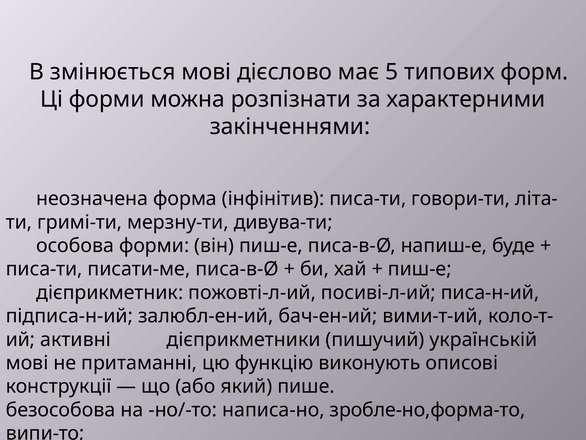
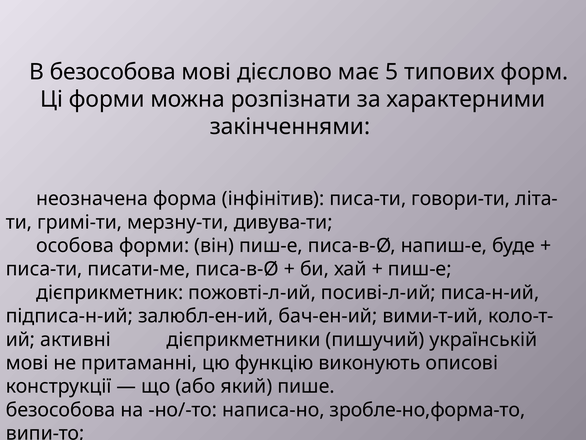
В змінюється: змінюється -> безособова (113, 72)
